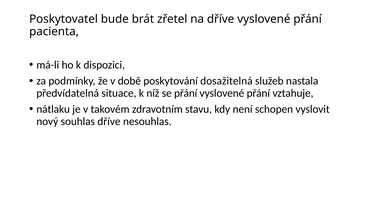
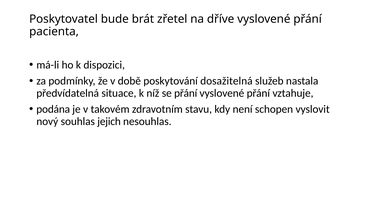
nátlaku: nátlaku -> podána (53, 109)
souhlas dříve: dříve -> jejich (109, 121)
